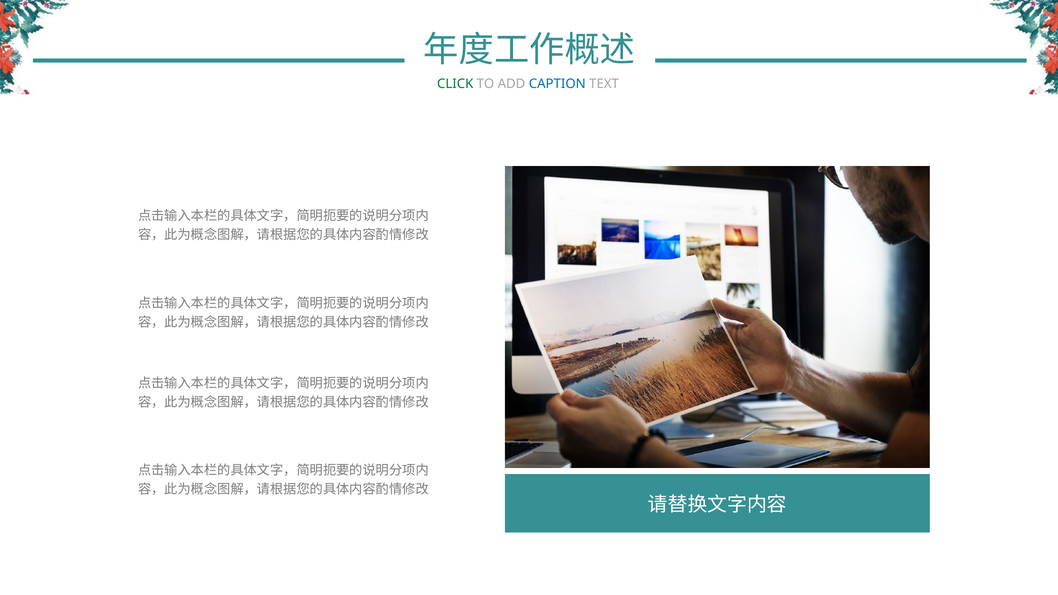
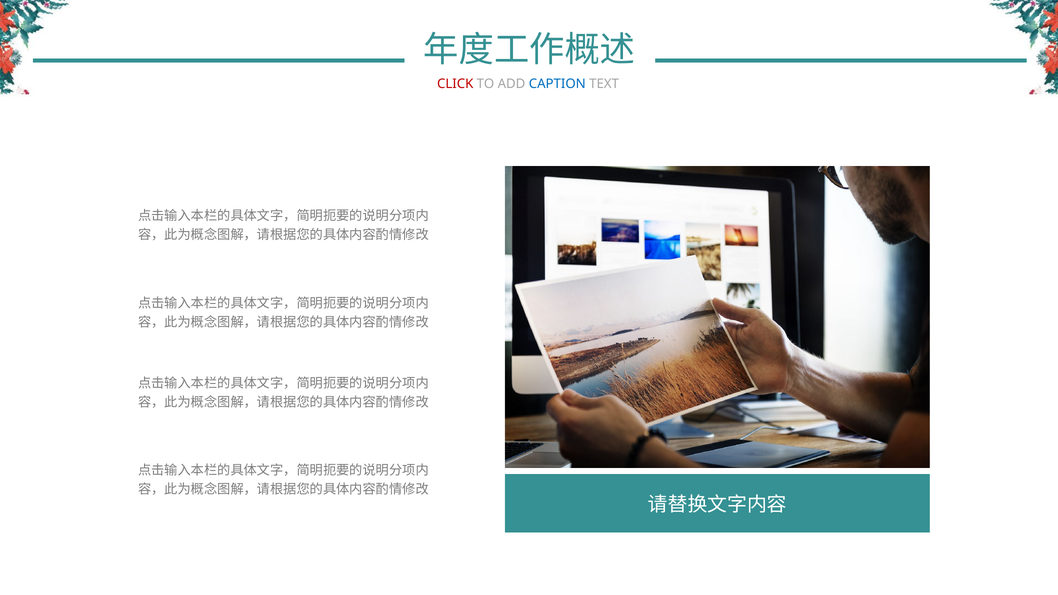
CLICK colour: green -> red (455, 84)
